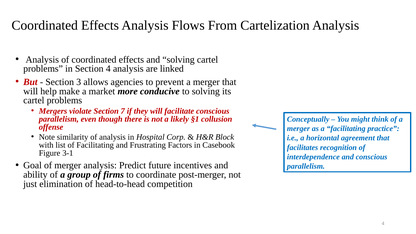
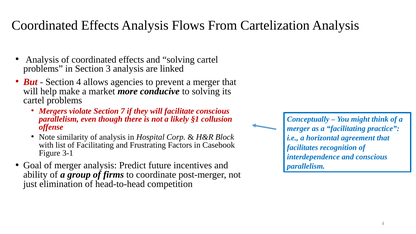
Section 4: 4 -> 3 (108, 69)
Section 3: 3 -> 4 (79, 82)
